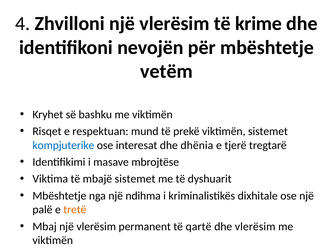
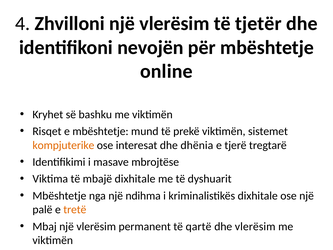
krime: krime -> tjetër (258, 24)
vetëm: vetëm -> online (166, 71)
e respektuan: respektuan -> mbështetje (100, 131)
kompjuterike colour: blue -> orange (63, 145)
mbajë sistemet: sistemet -> dixhitale (135, 179)
